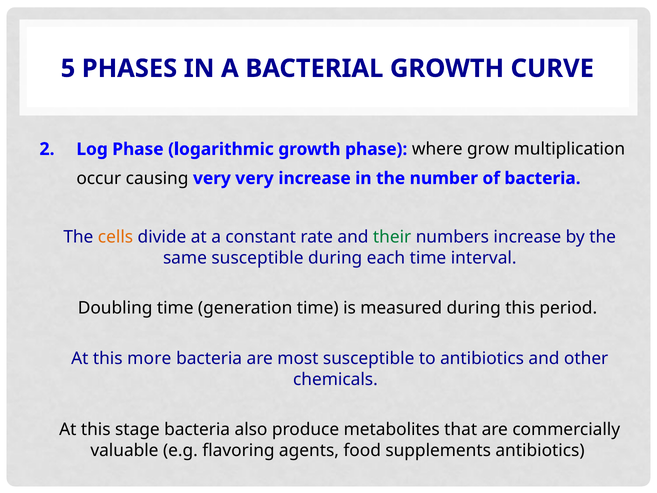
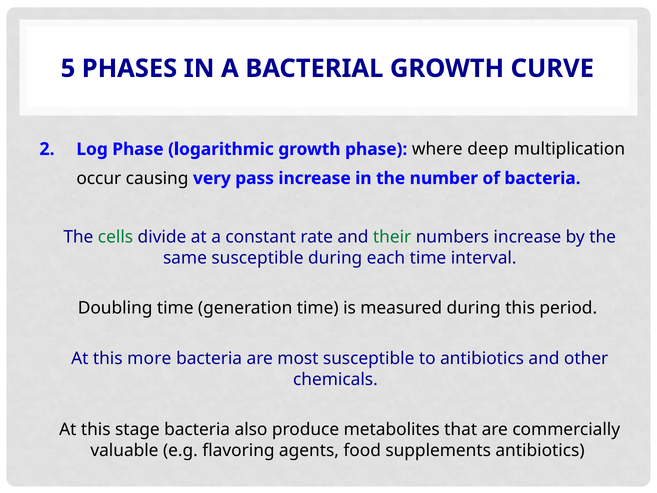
grow: grow -> deep (488, 149)
very very: very -> pass (255, 178)
cells colour: orange -> green (116, 237)
